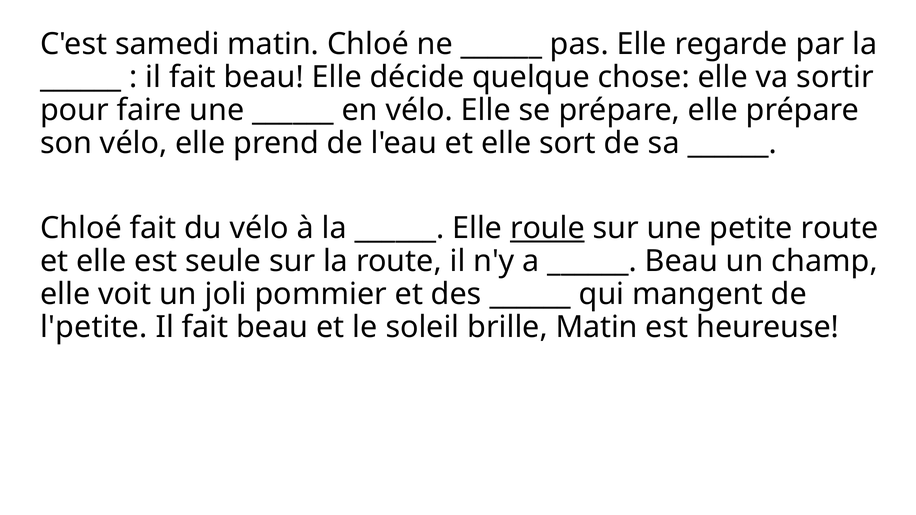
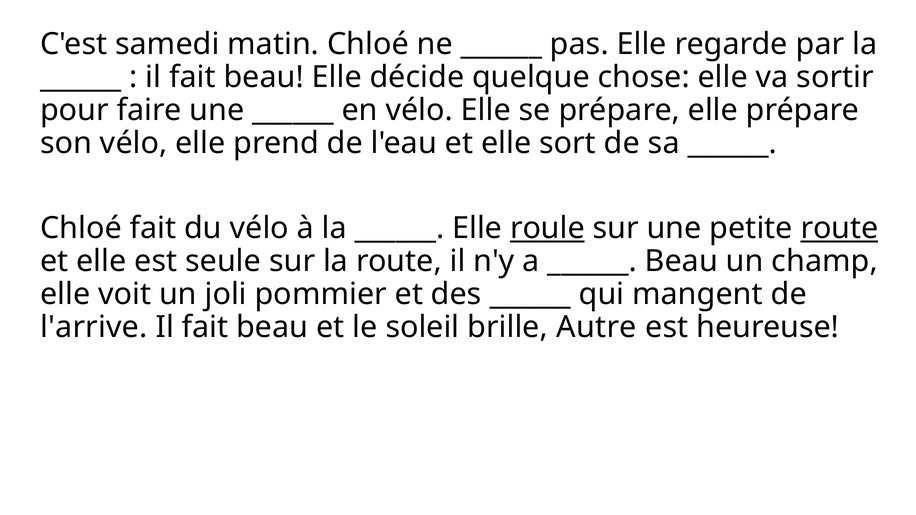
route underline: none -> present (839, 228)
l'petite: l'petite -> l'arrive (94, 327)
brille Matin: Matin -> Autre (596, 327)
